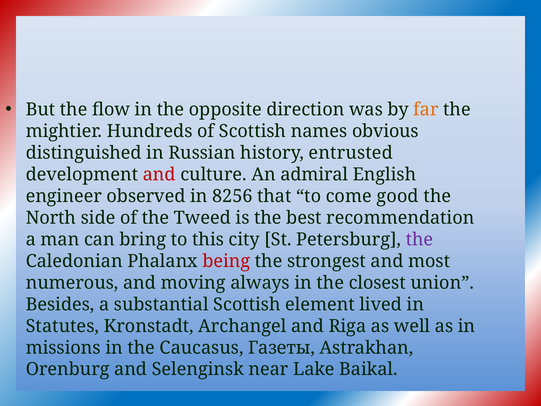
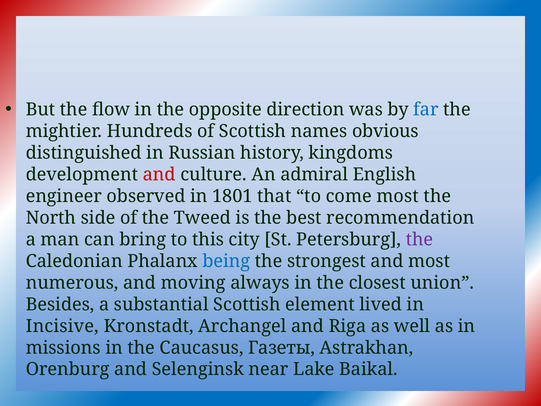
far colour: orange -> blue (426, 109)
entrusted: entrusted -> kingdoms (351, 153)
8256: 8256 -> 1801 (232, 196)
come good: good -> most (398, 196)
being colour: red -> blue (226, 261)
Statutes: Statutes -> Incisive (62, 326)
